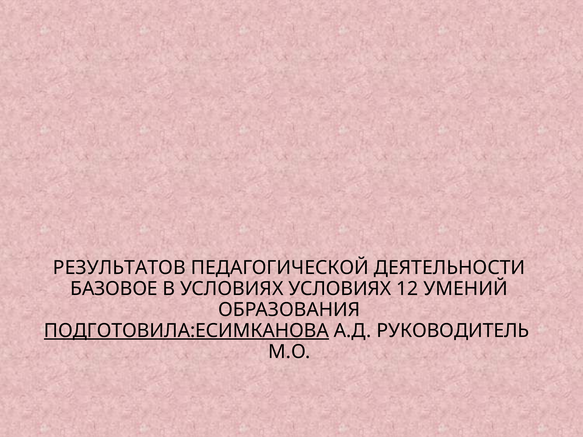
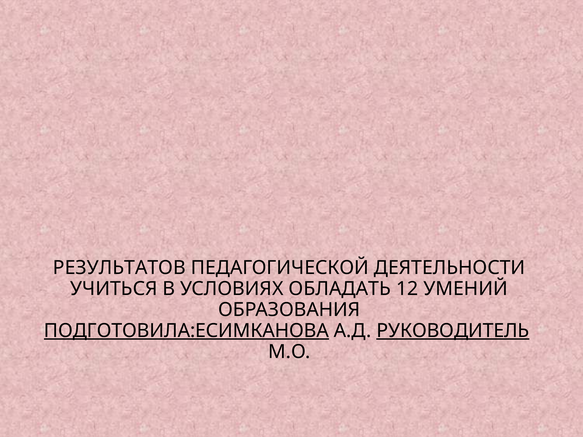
БАЗОВОЕ: БАЗОВОЕ -> УЧИТЬСЯ (114, 289)
УСЛОВИЯХ УСЛОВИЯХ: УСЛОВИЯХ -> ОБЛАДАТЬ (340, 289)
РУКОВОДИТЕЛЬ underline: none -> present (453, 331)
